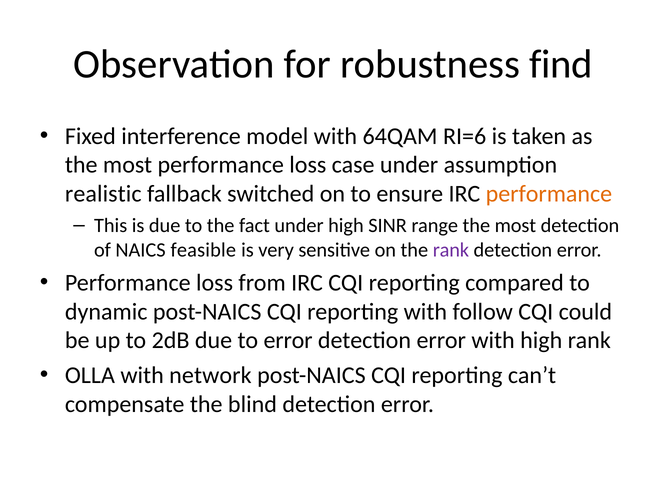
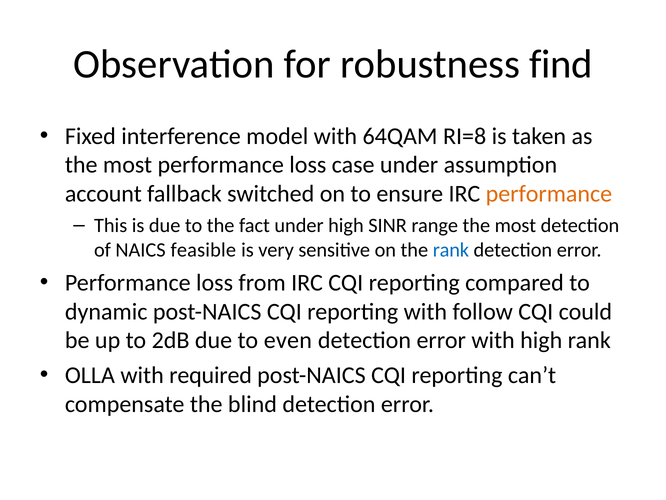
RI=6: RI=6 -> RI=8 (465, 136)
realistic: realistic -> account (103, 194)
rank colour: purple -> blue (451, 250)
to error: error -> even (288, 340)
network: network -> required (211, 375)
